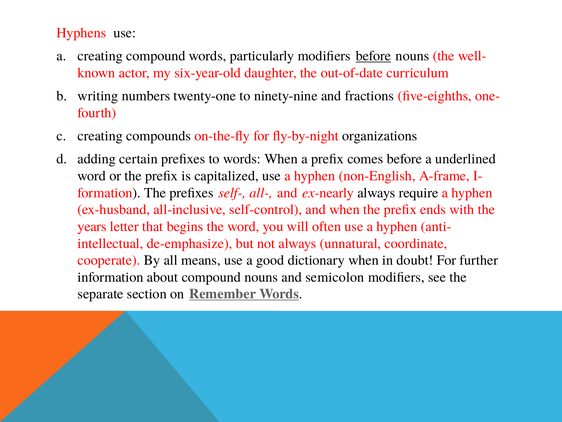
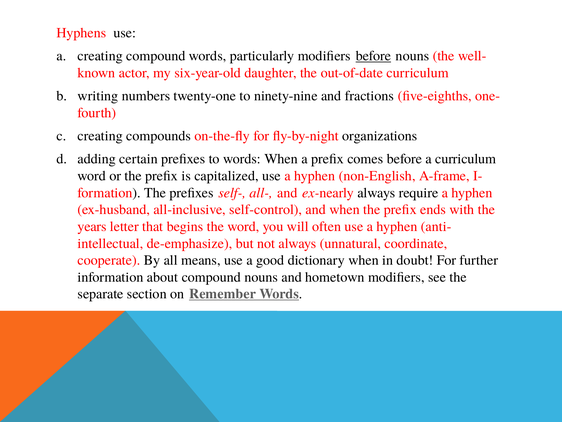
a underlined: underlined -> curriculum (466, 159)
semicolon: semicolon -> hometown (335, 277)
